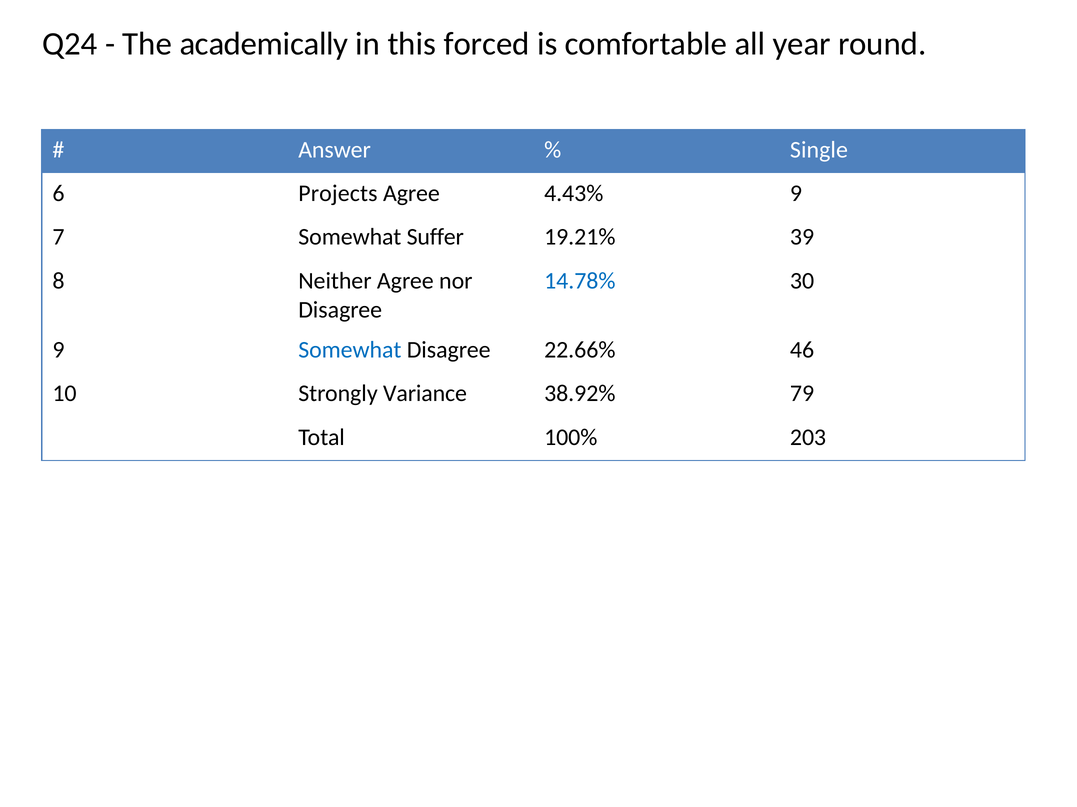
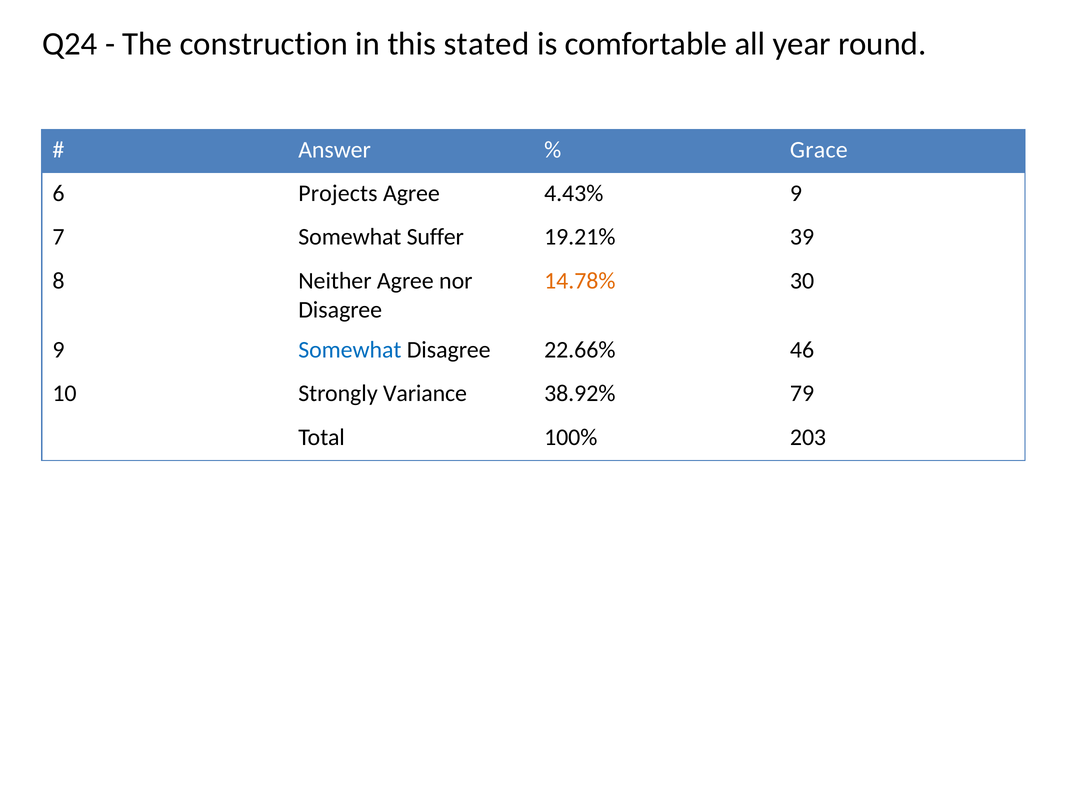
academically: academically -> construction (264, 44)
forced: forced -> stated (487, 44)
Single: Single -> Grace (819, 150)
14.78% colour: blue -> orange (580, 281)
